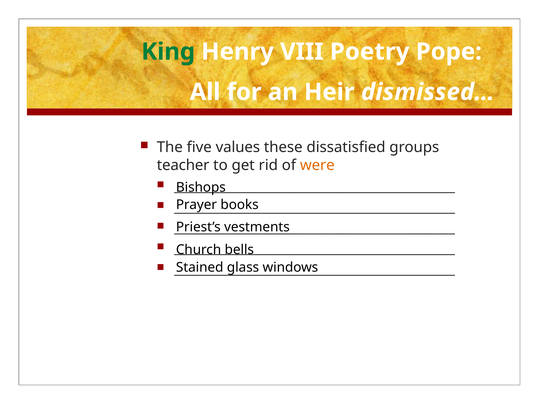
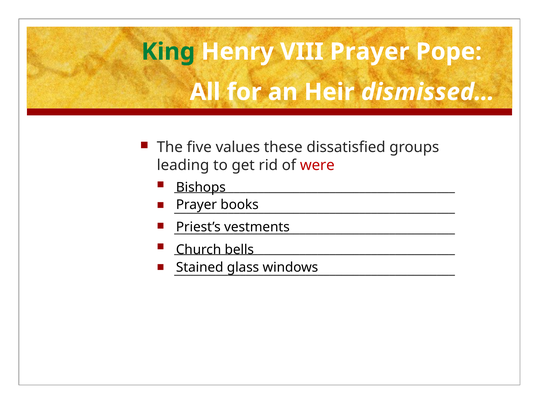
VIII Poetry: Poetry -> Prayer (370, 52)
teacher: teacher -> leading (183, 165)
were colour: orange -> red (317, 165)
